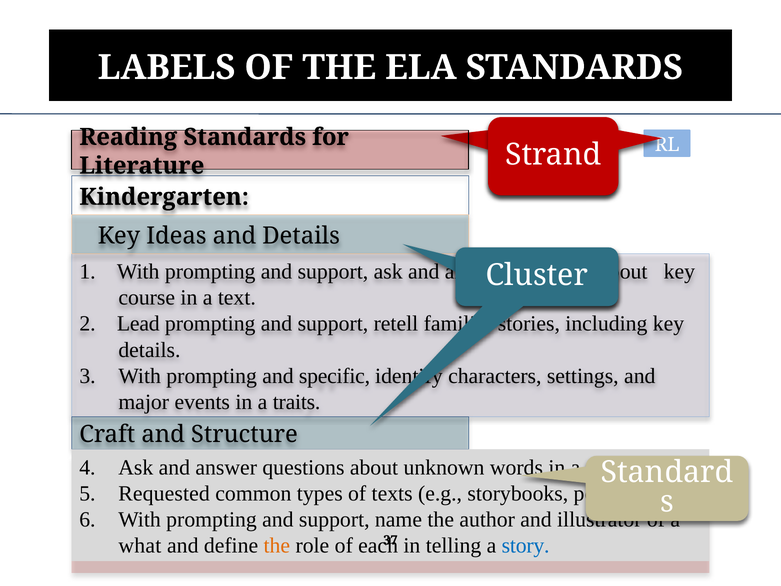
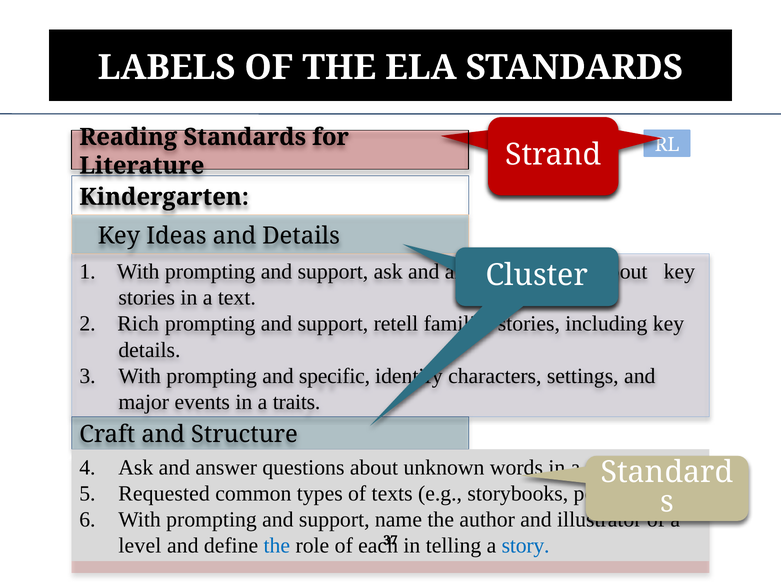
course: course -> stories (147, 298)
Lead: Lead -> Rich (138, 324)
what: what -> level (140, 546)
the colour: orange -> blue (277, 546)
